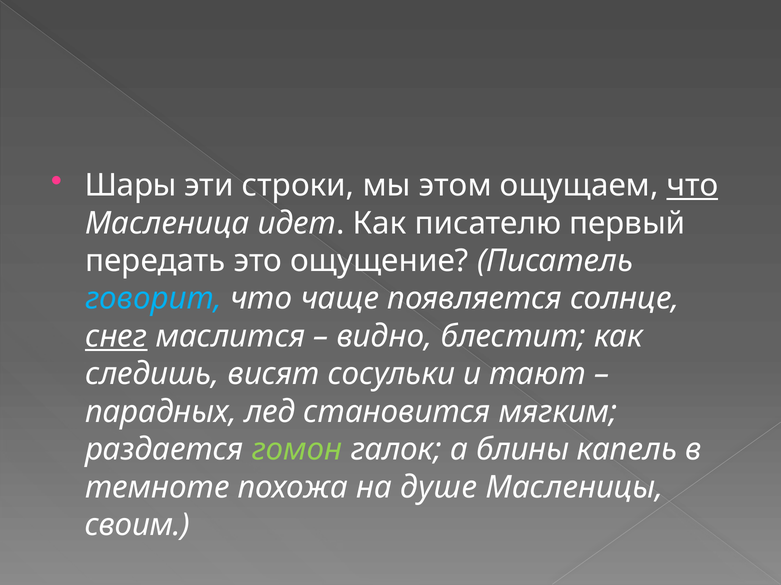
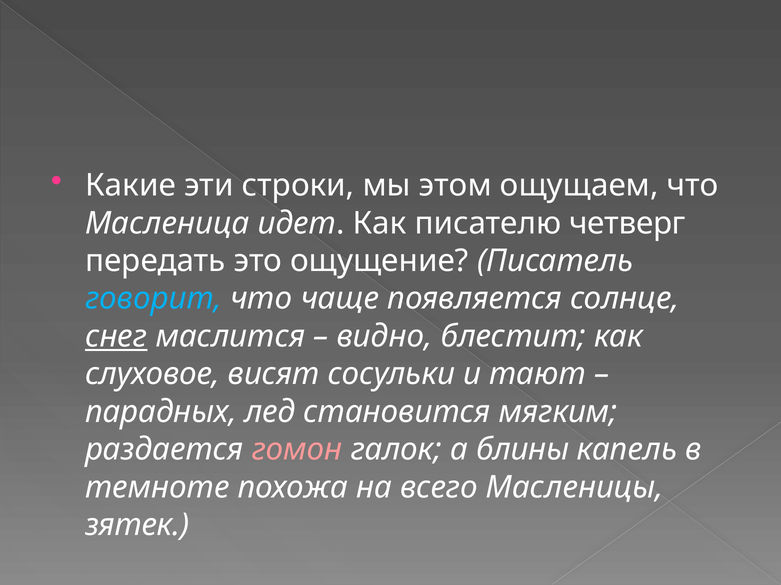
Шары: Шары -> Какие (130, 186)
что underline: present -> none (692, 186)
первый: первый -> четверг (627, 223)
следишь: следишь -> слуховое (152, 375)
гомон colour: light green -> pink (297, 450)
душе: душе -> всего (439, 488)
своим: своим -> зятек (137, 526)
